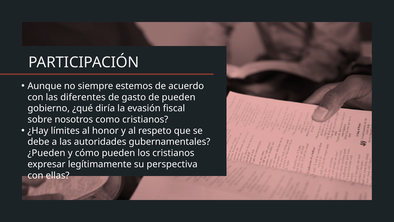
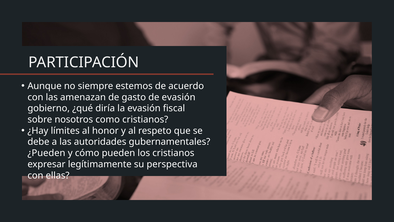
diferentes: diferentes -> amenazan (83, 97)
de pueden: pueden -> evasión (179, 97)
